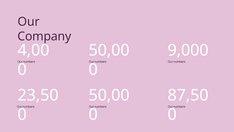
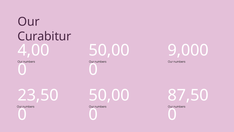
Company: Company -> Curabitur (44, 36)
